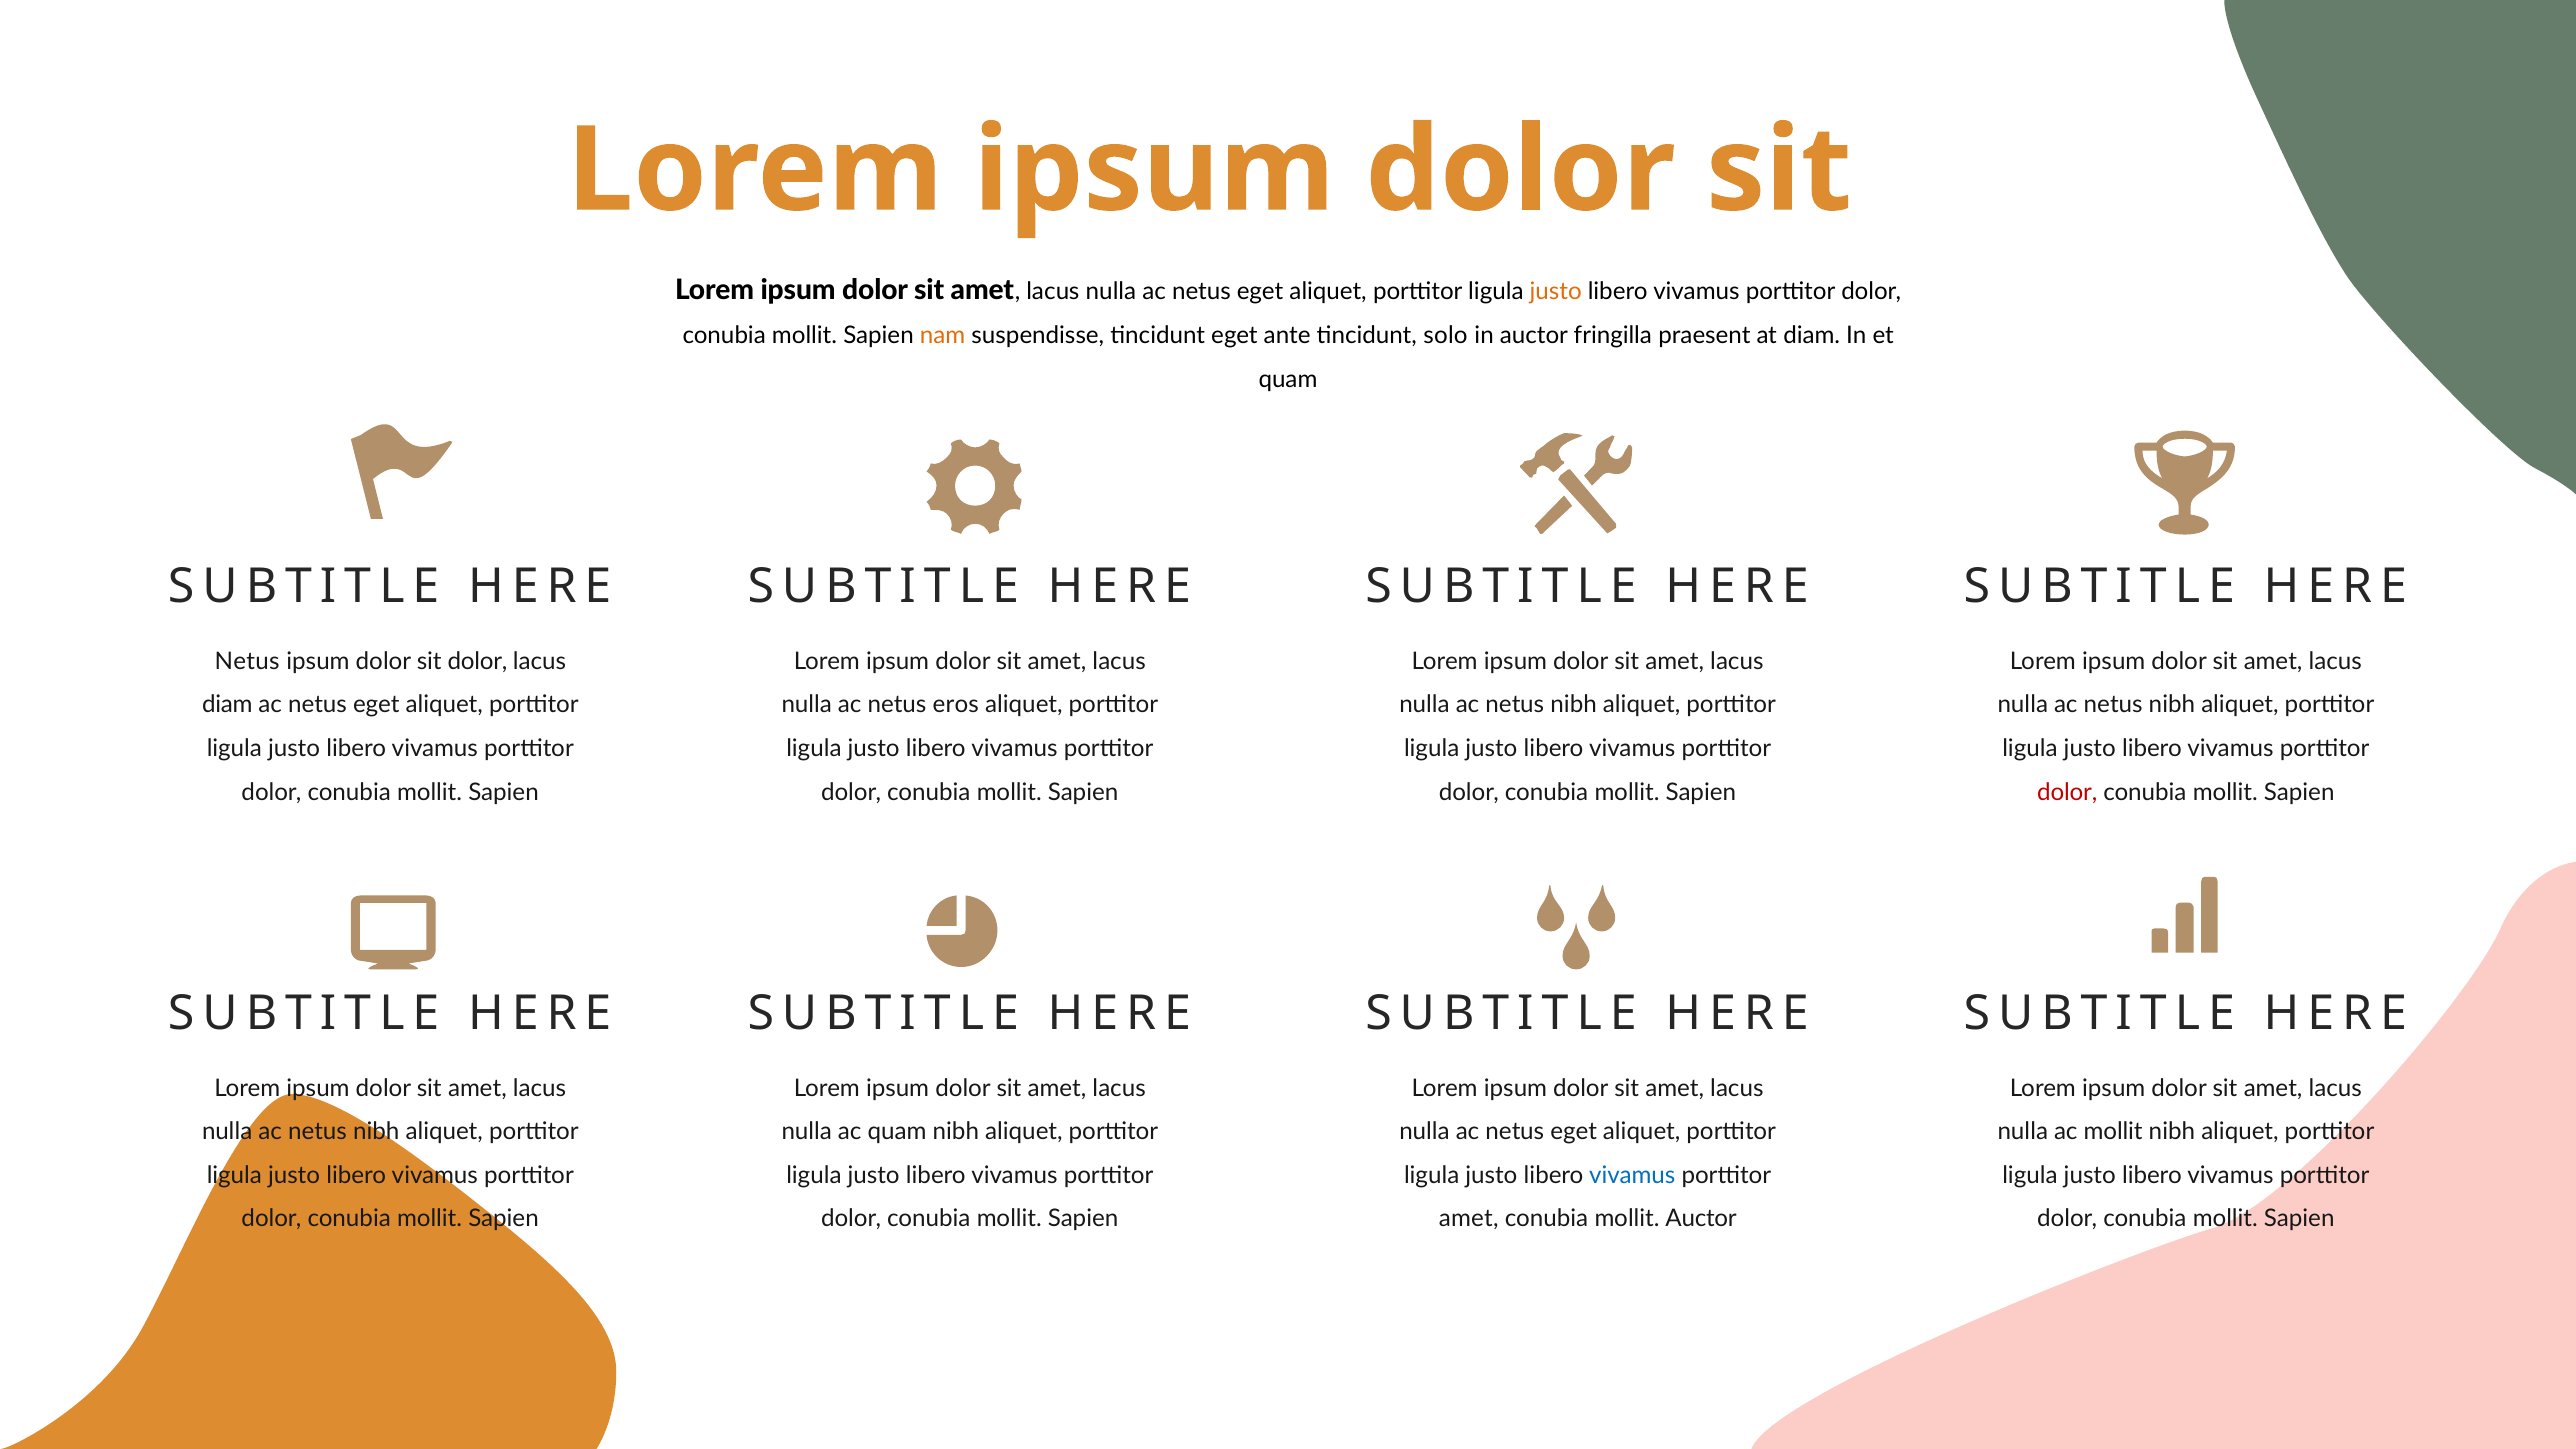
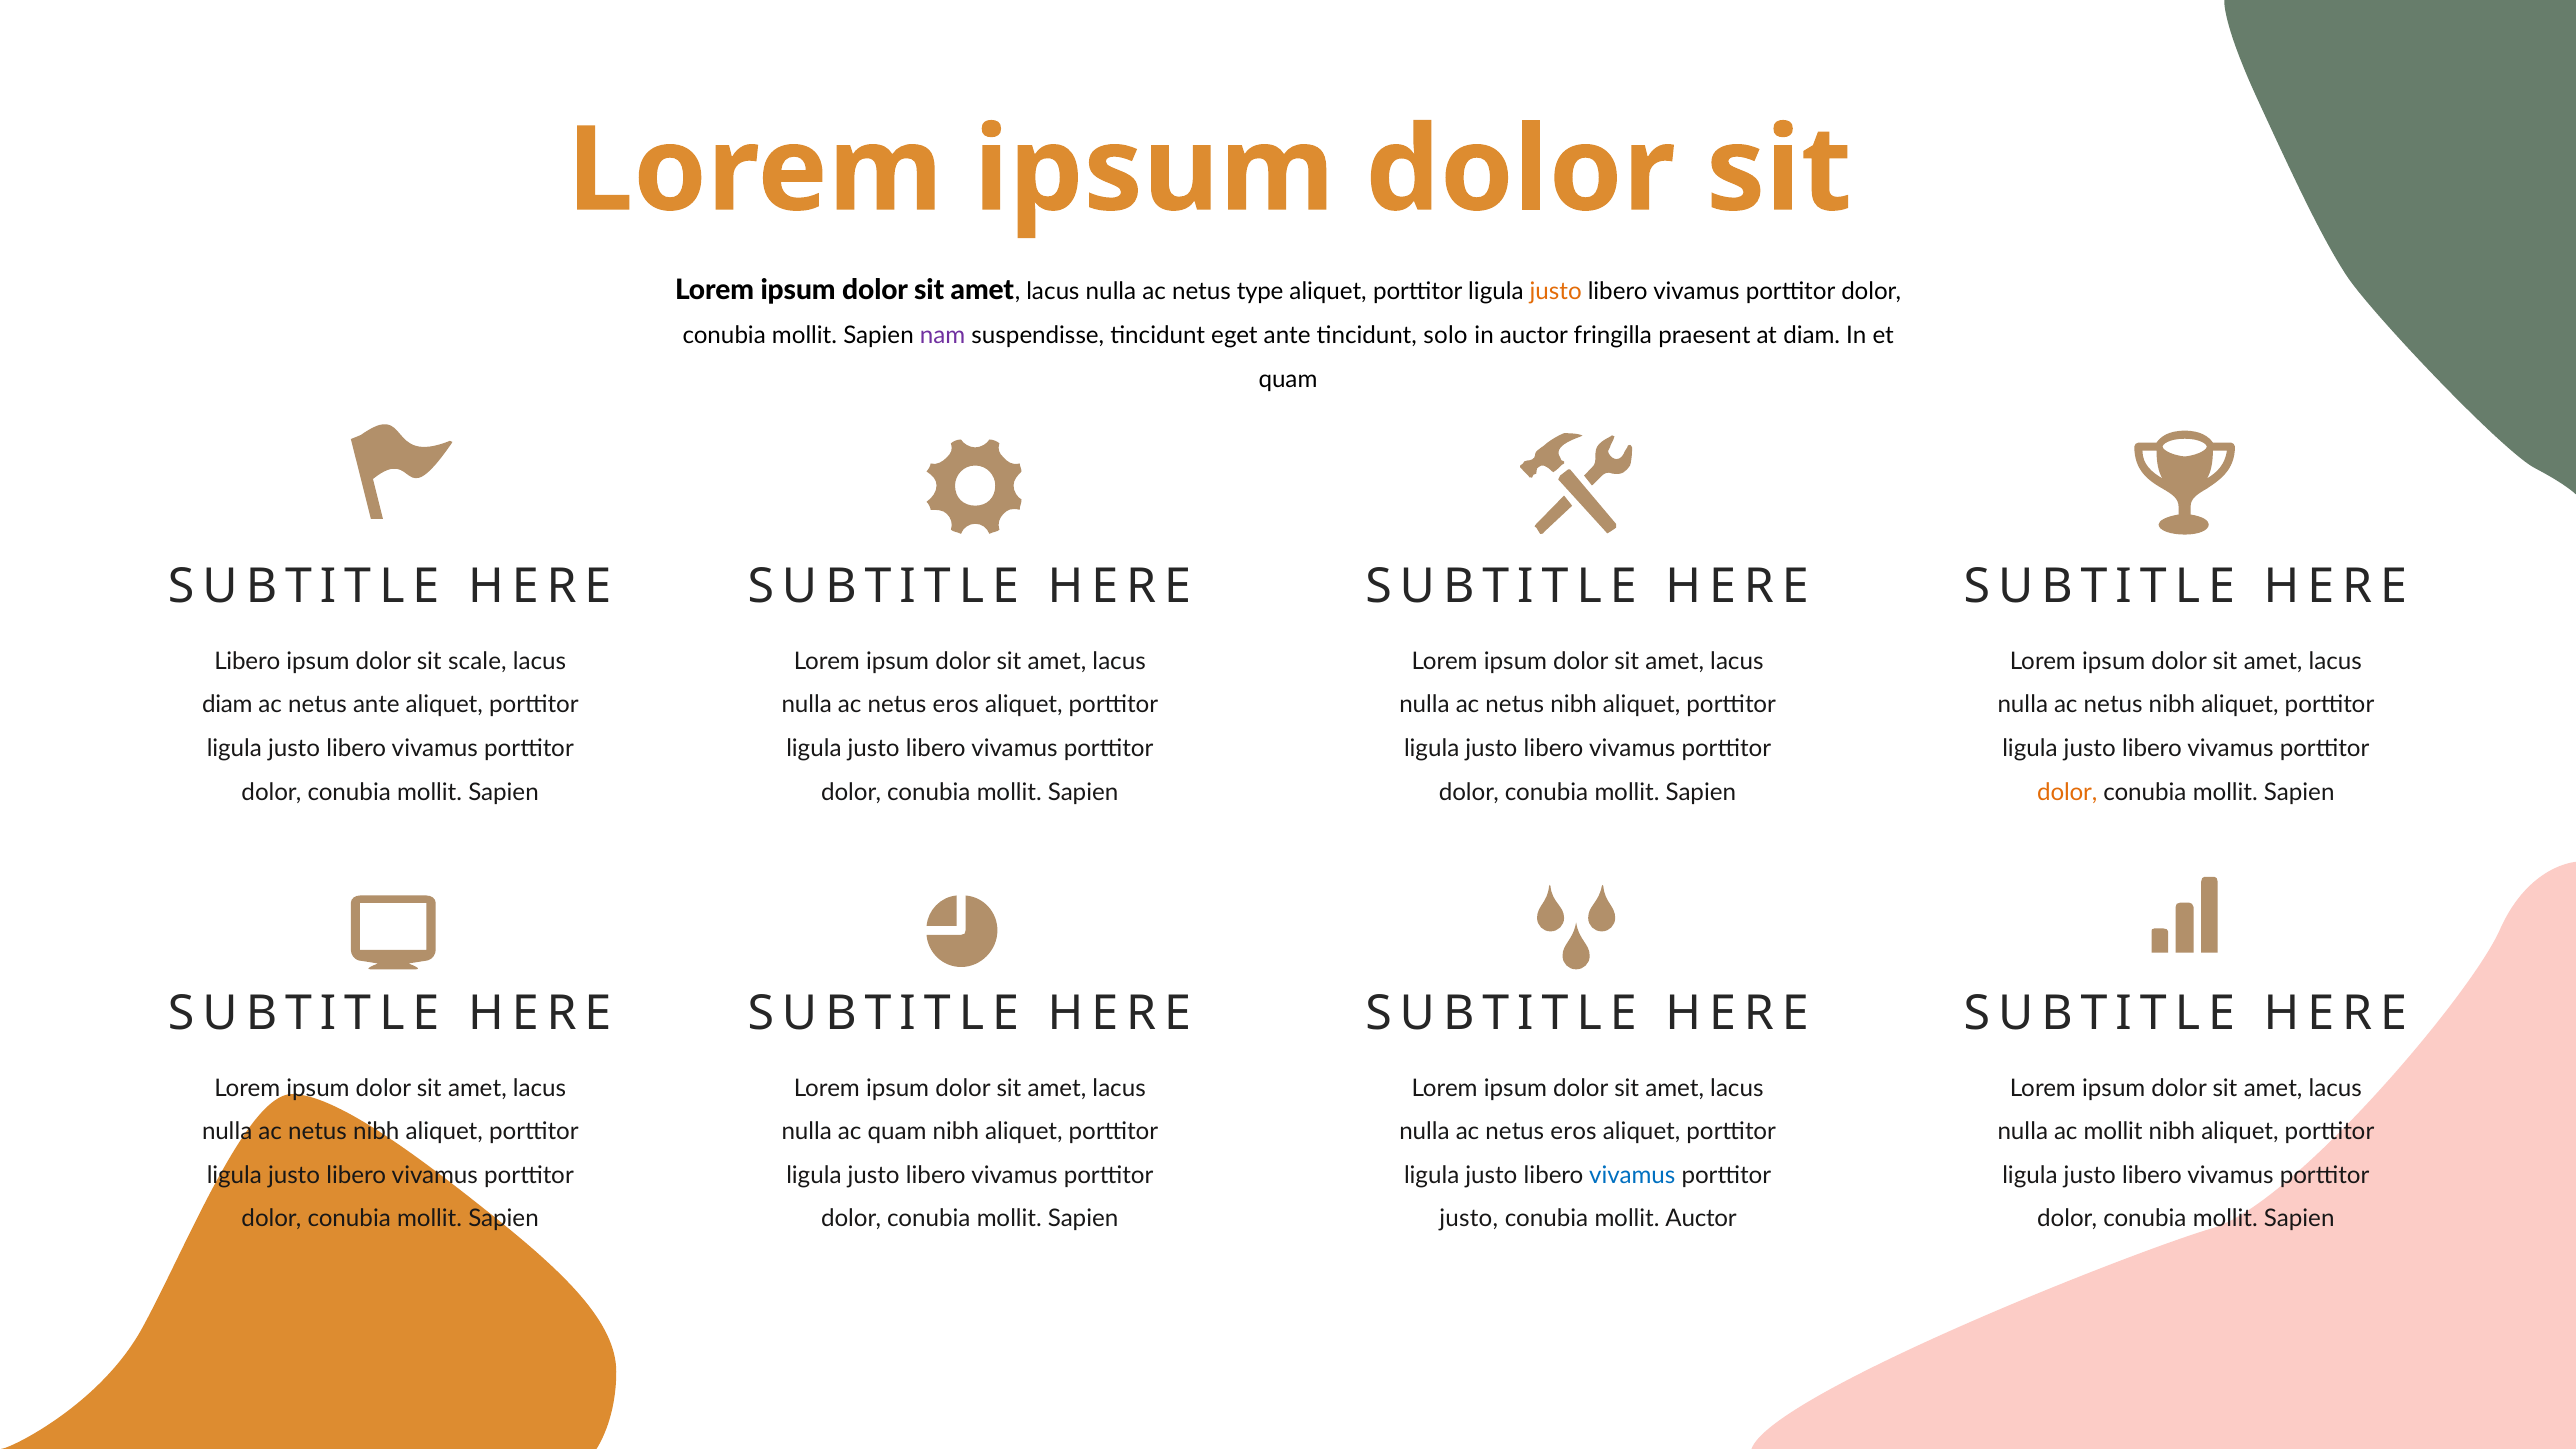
eget: eget -> type (1260, 291)
nam colour: orange -> purple (943, 336)
Netus: Netus -> Libero (247, 661)
sit dolor: dolor -> scale (477, 661)
eget: eget -> ante (376, 705)
dolor colour: red -> orange (2067, 792)
eget: eget -> eros (1574, 1132)
amet: amet -> justo (1469, 1219)
